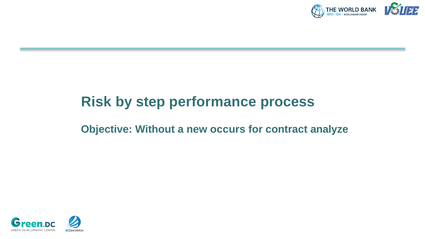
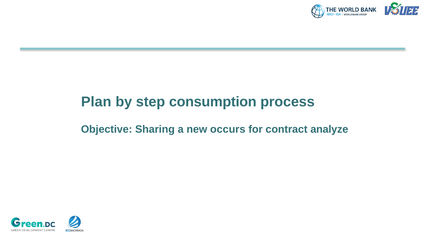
Risk: Risk -> Plan (96, 102)
performance: performance -> consumption (213, 102)
Without: Without -> Sharing (155, 129)
